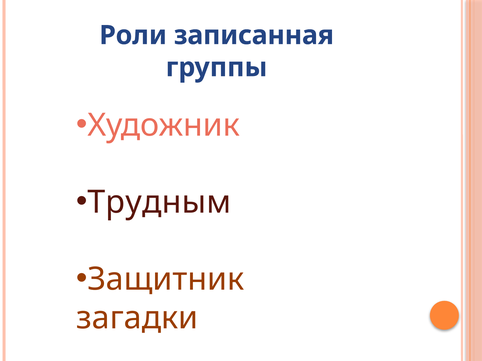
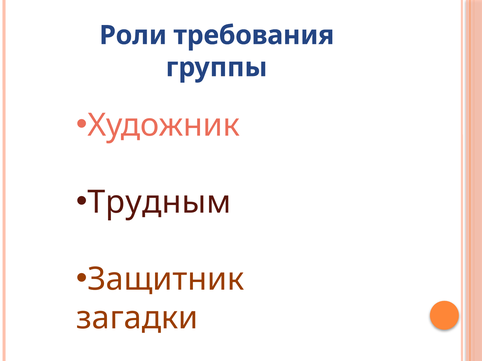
записанная: записанная -> требования (254, 35)
